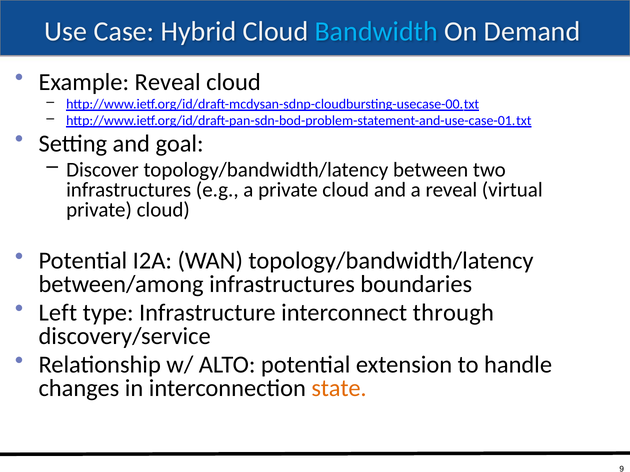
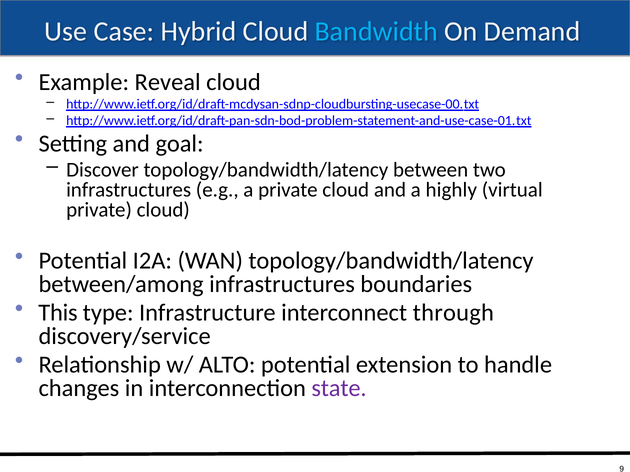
a reveal: reveal -> highly (451, 190)
Left: Left -> This (58, 313)
state colour: orange -> purple (339, 389)
